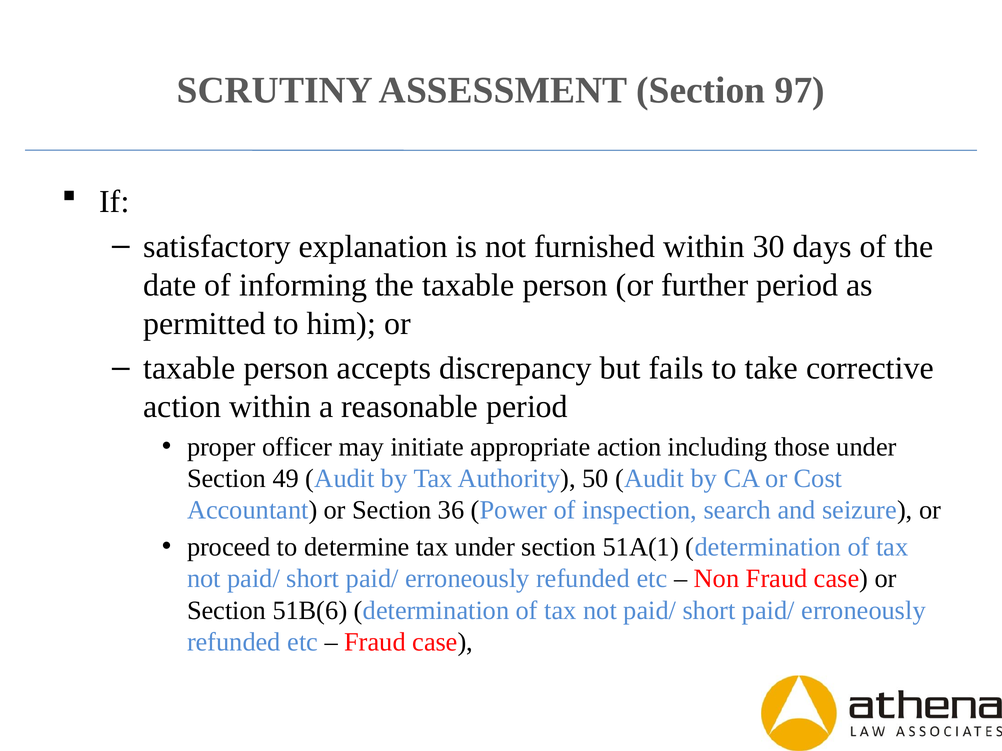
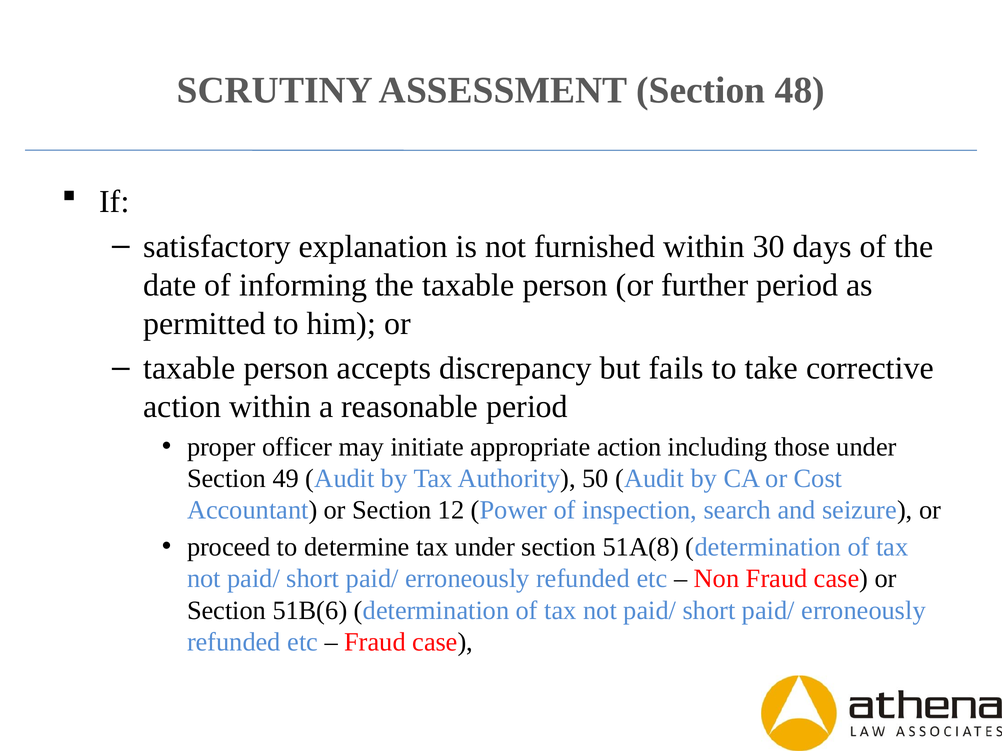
97: 97 -> 48 (800, 90)
36: 36 -> 12 (451, 510)
51A(1: 51A(1 -> 51A(8 (641, 547)
